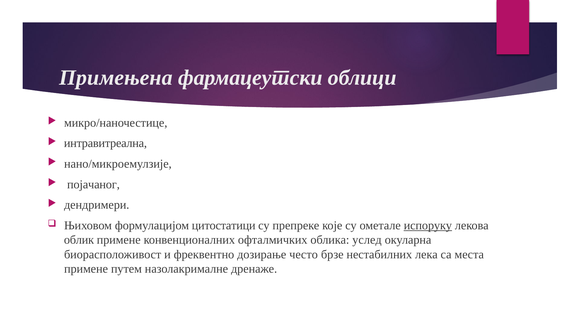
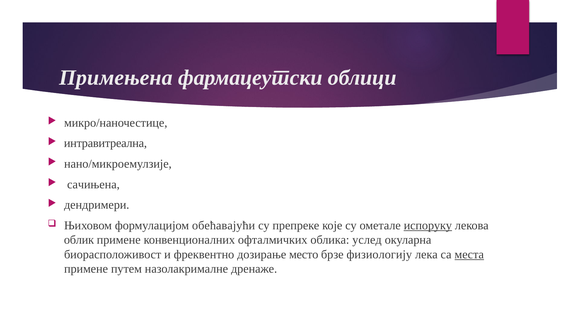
појачаног: појачаног -> сачињена (93, 185)
цитостатици: цитостатици -> обећавајући (224, 226)
често: често -> место (304, 255)
нестабилних: нестабилних -> физиологију (379, 255)
места underline: none -> present (469, 255)
